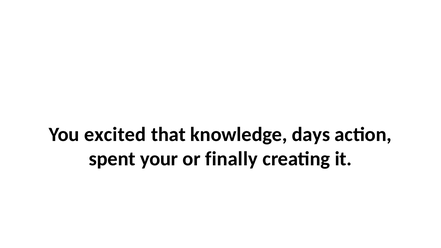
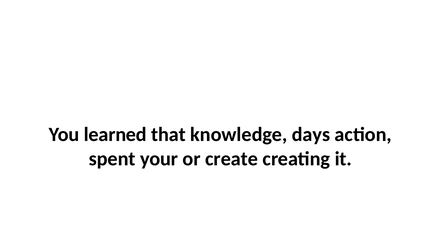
excited: excited -> learned (115, 135)
finally: finally -> create (232, 159)
